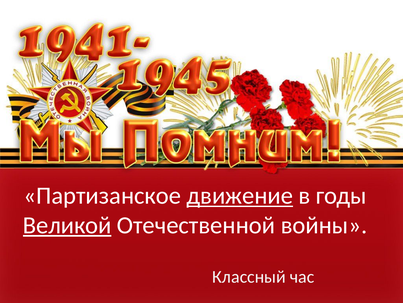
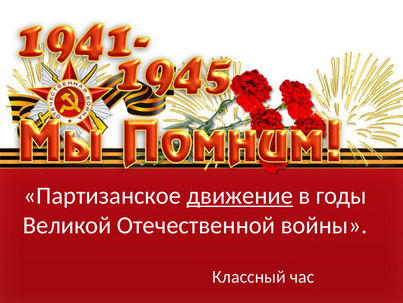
Великой underline: present -> none (67, 225)
